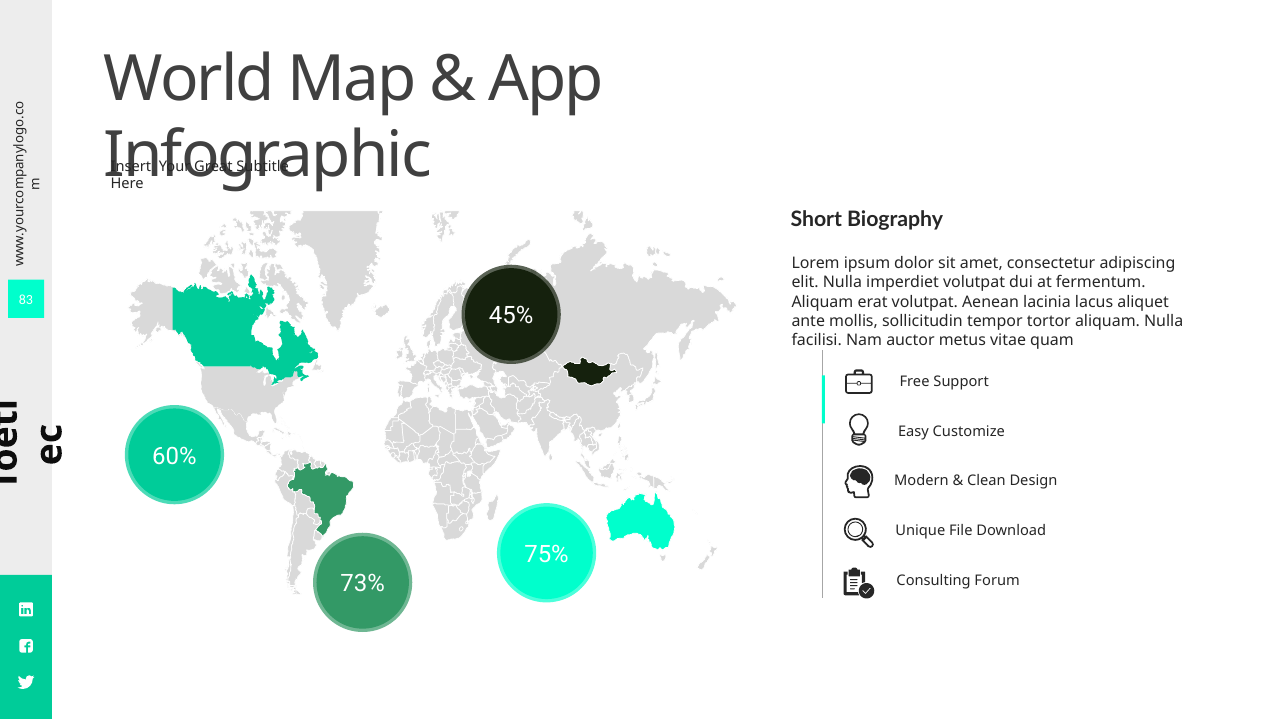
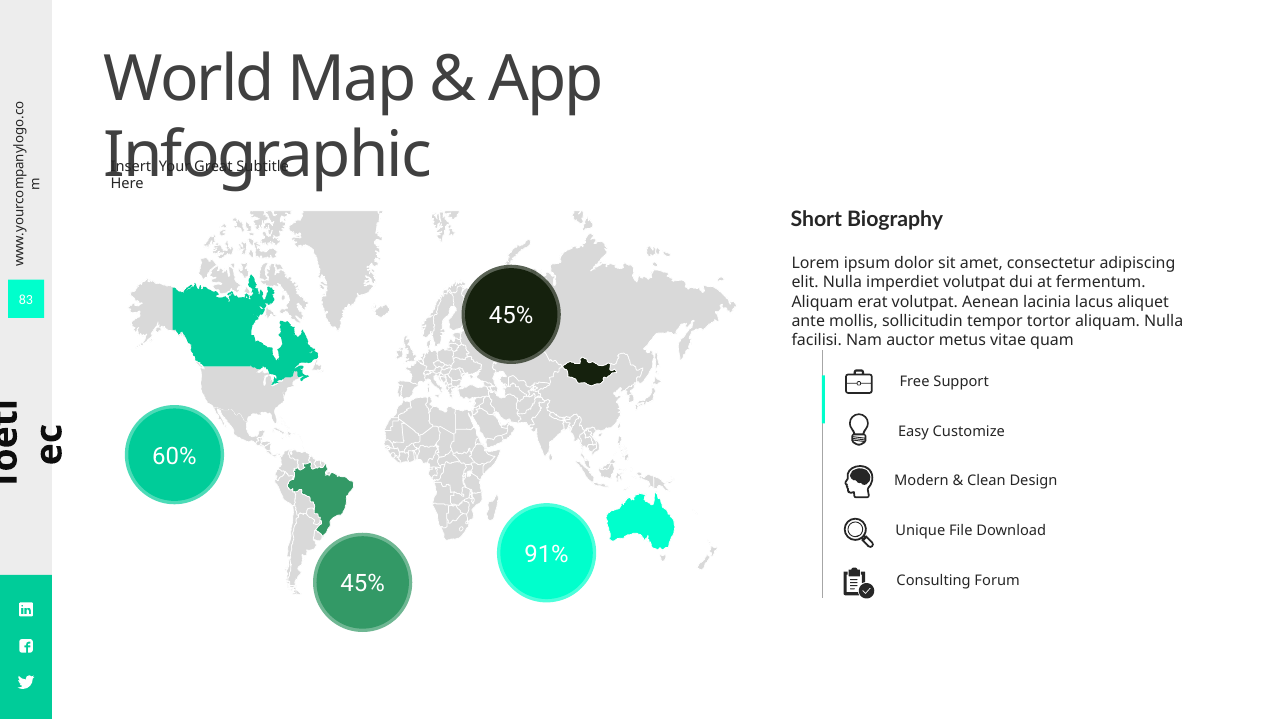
75%: 75% -> 91% (547, 554)
73%: 73% -> 45% (363, 584)
